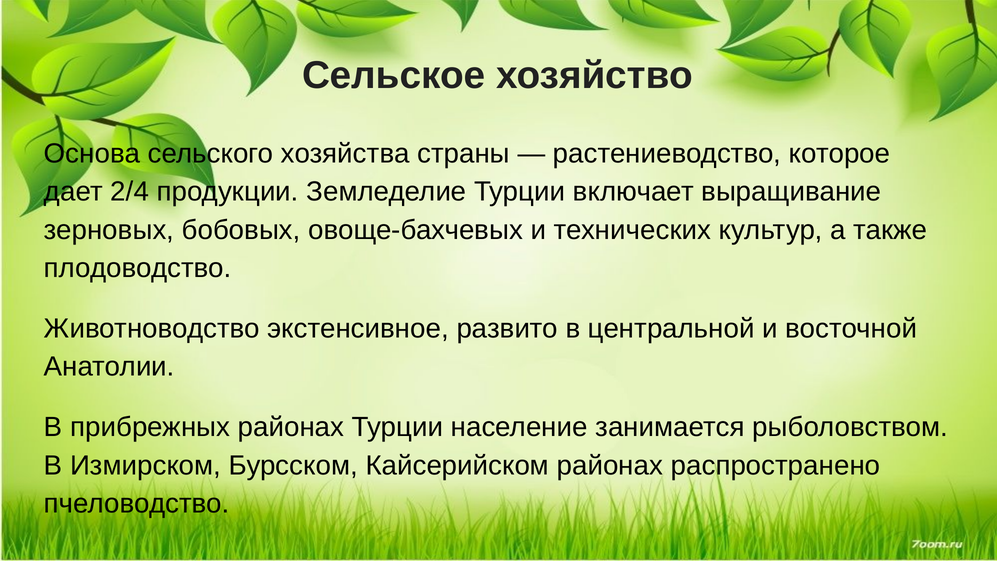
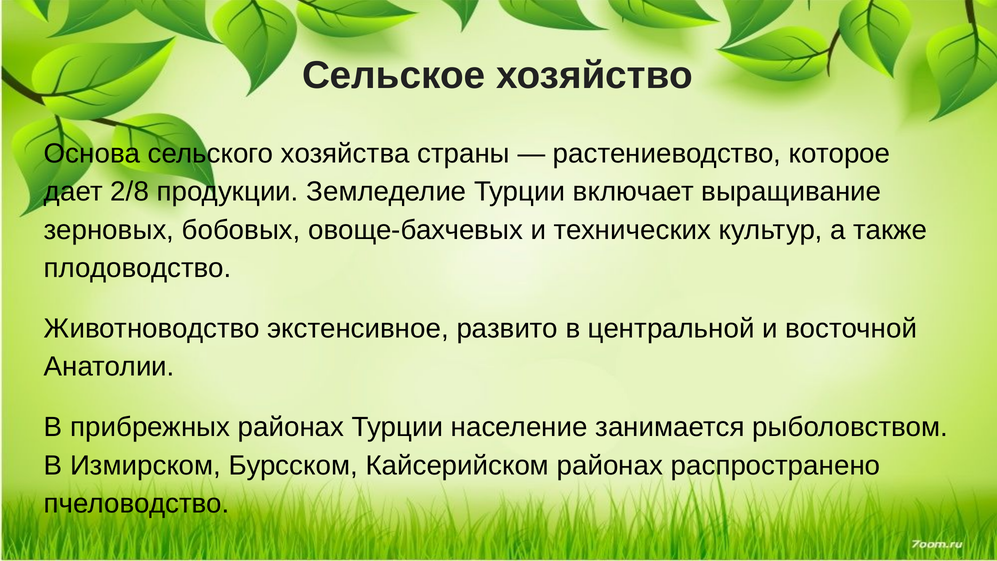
2/4: 2/4 -> 2/8 (130, 192)
